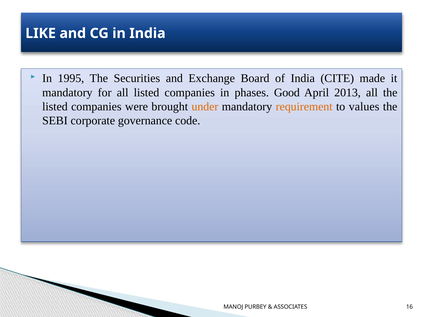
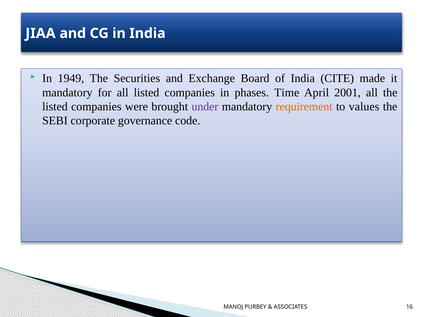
LIKE: LIKE -> JIAA (41, 33)
1995: 1995 -> 1949 (71, 78)
Good: Good -> Time (287, 93)
2013: 2013 -> 2001 (348, 93)
under colour: orange -> purple (205, 107)
